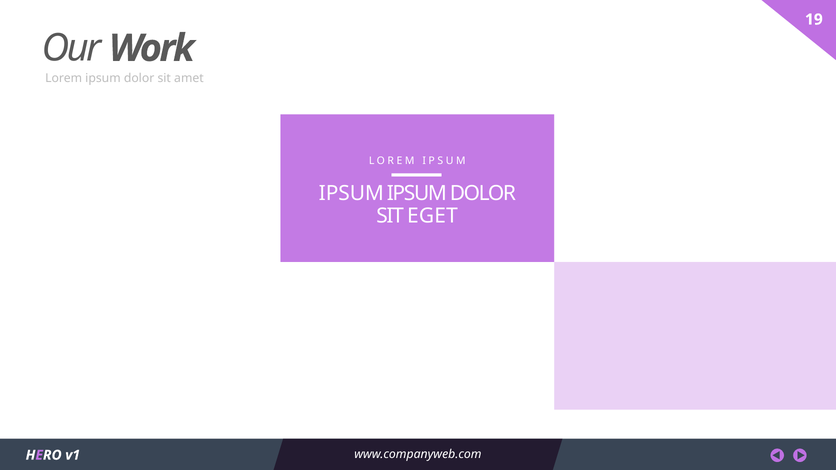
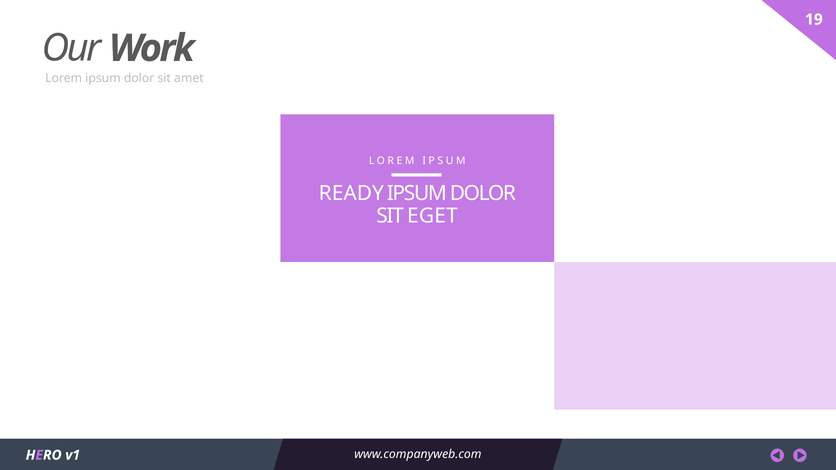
IPSUM: IPSUM -> READY (351, 193)
